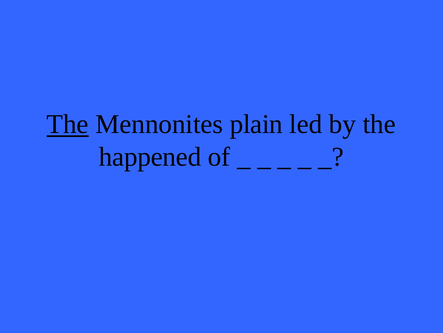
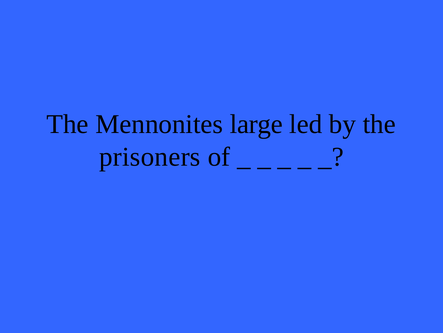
The underline: present -> none (68, 124)
plain: plain -> large (256, 124)
happened: happened -> prisoners (150, 157)
